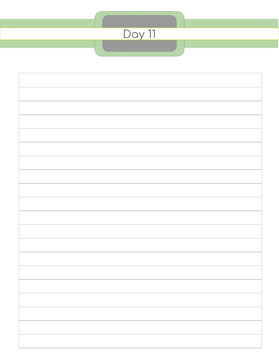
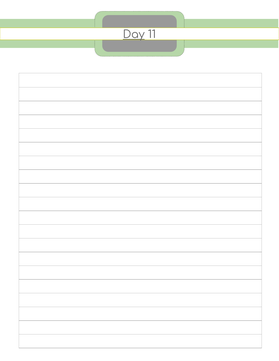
Day underline: none -> present (134, 35)
